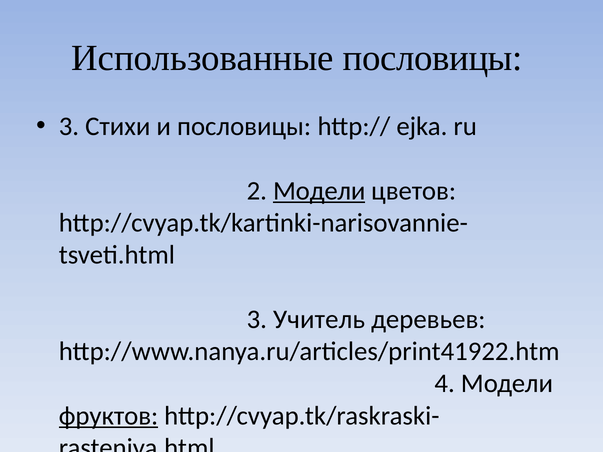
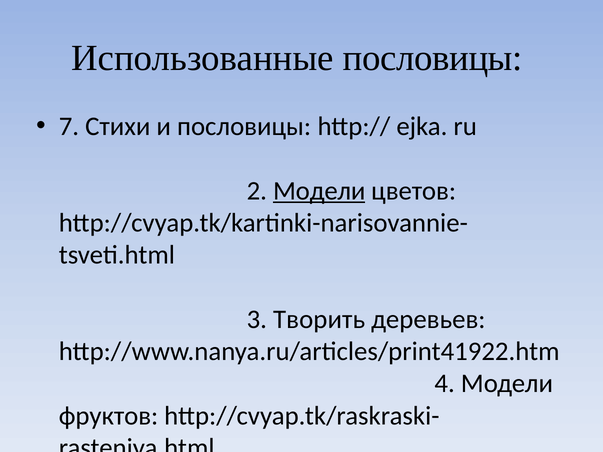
3: 3 -> 7 (69, 126)
Учитель: Учитель -> Творить (319, 320)
фруктов underline: present -> none (108, 416)
